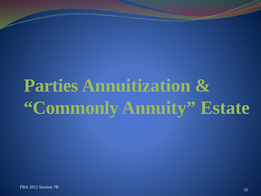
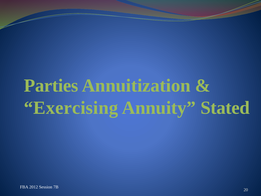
Commonly: Commonly -> Exercising (71, 108)
Estate: Estate -> Stated (225, 108)
